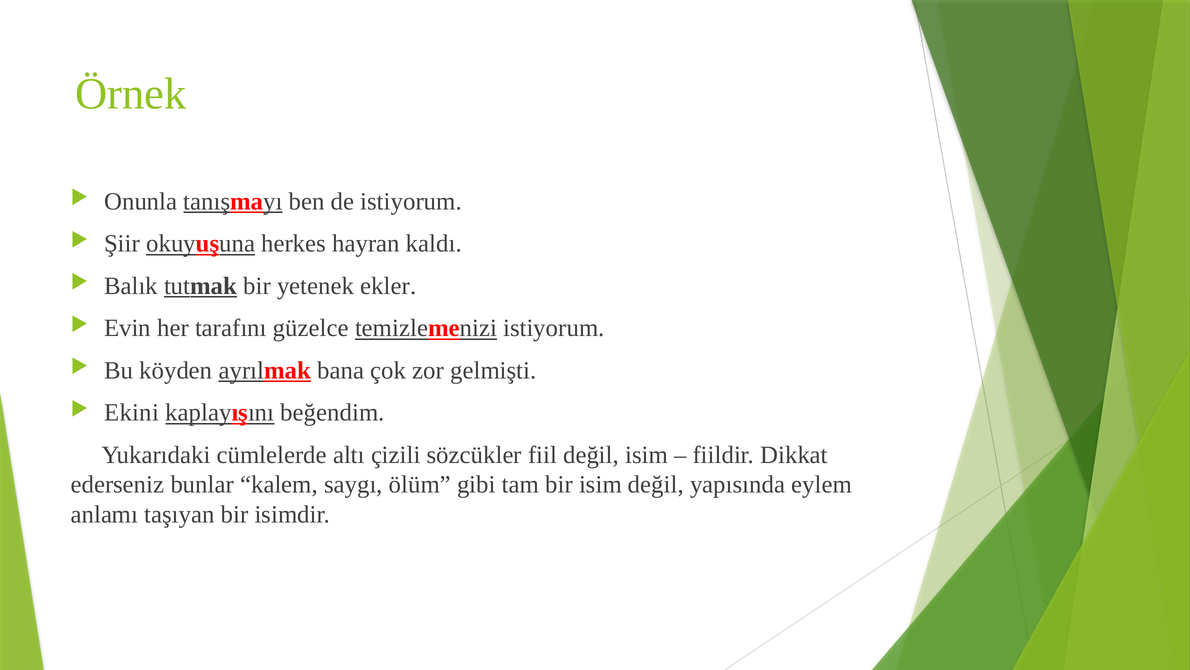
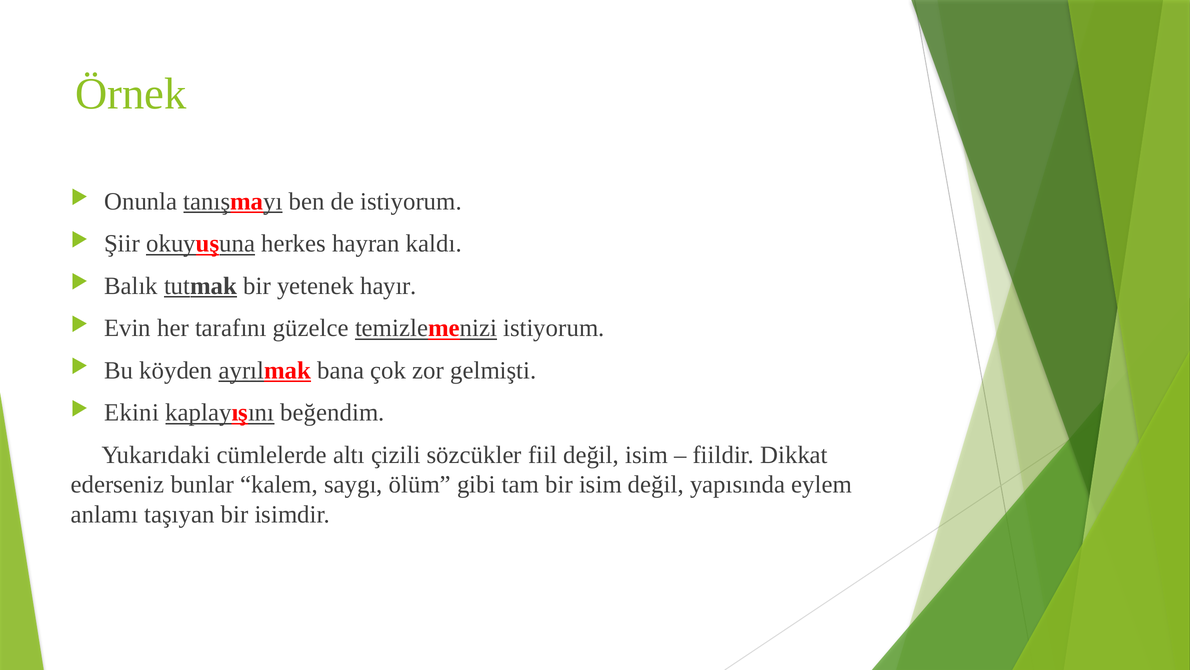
ekler: ekler -> hayır (388, 286)
